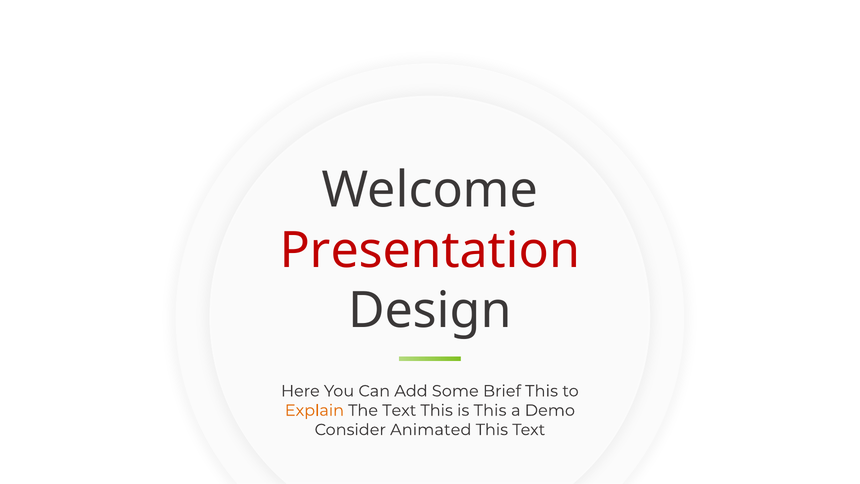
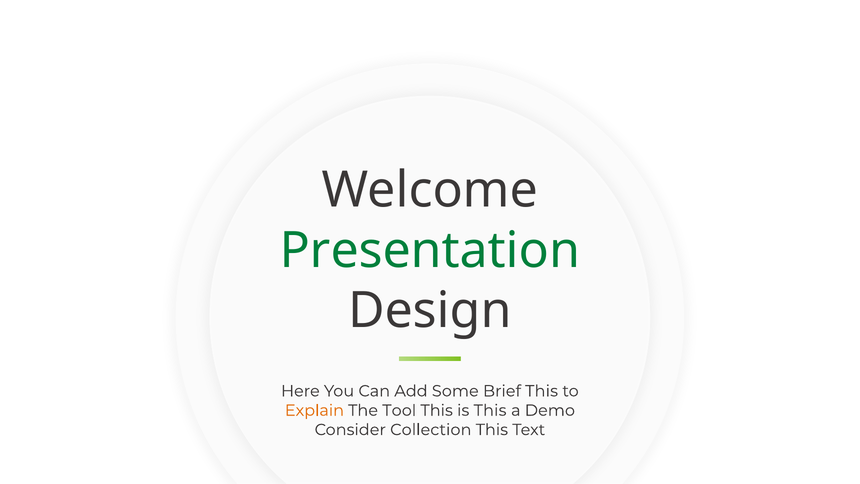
Presentation colour: red -> green (430, 250)
The Text: Text -> Tool (399, 410)
Animated: Animated -> Collection (431, 430)
